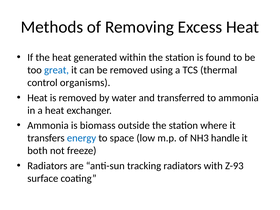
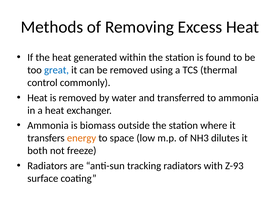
organisms: organisms -> commonly (85, 83)
energy colour: blue -> orange (82, 138)
handle: handle -> dilutes (225, 138)
